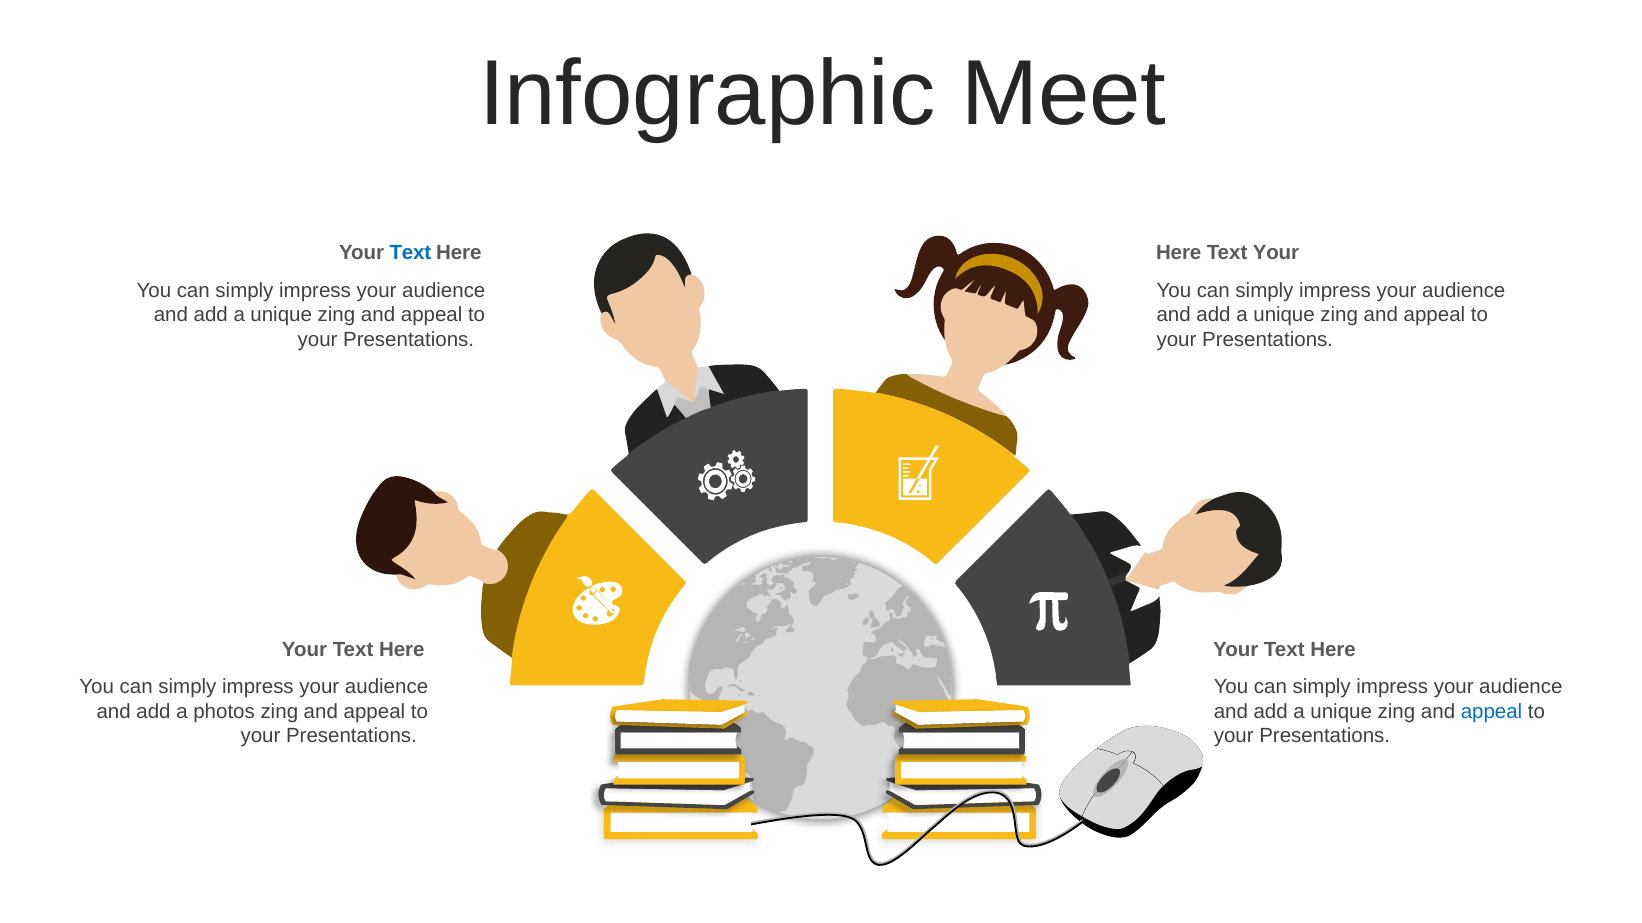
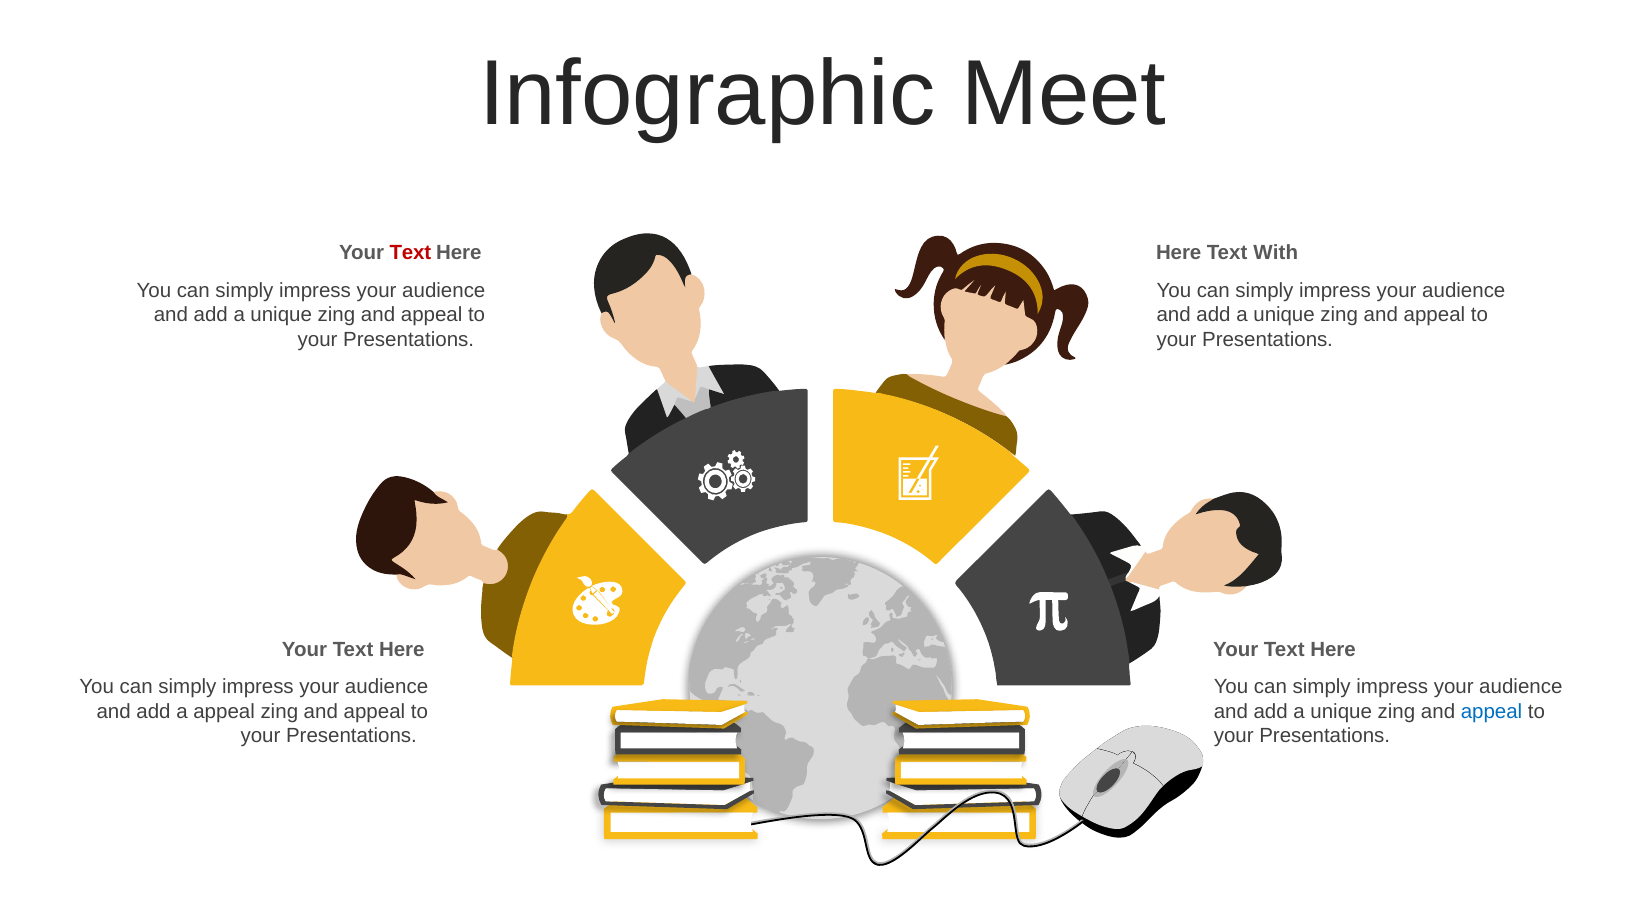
Text colour: blue -> red (410, 253)
Text Your: Your -> With (1276, 253)
a photos: photos -> appeal (224, 712)
